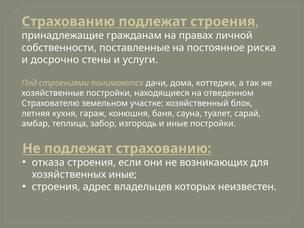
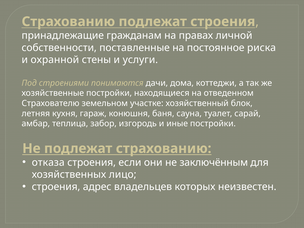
досрочно: досрочно -> охранной (55, 60)
возникающих: возникающих -> заключённым (214, 162)
хозяйственных иные: иные -> лицо (123, 175)
